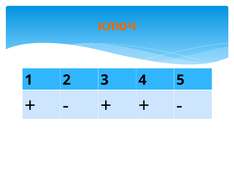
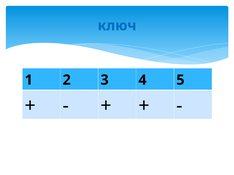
ключ colour: orange -> blue (117, 26)
